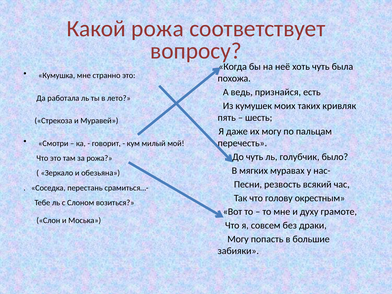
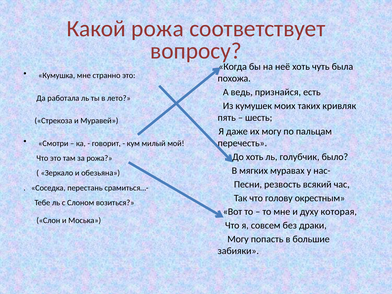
чуть: чуть -> хоть (255, 157)
грамоте: грамоте -> которая (339, 212)
